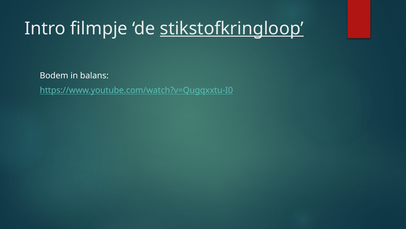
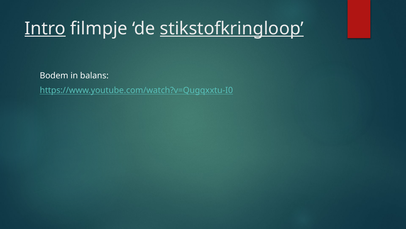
Intro underline: none -> present (45, 29)
